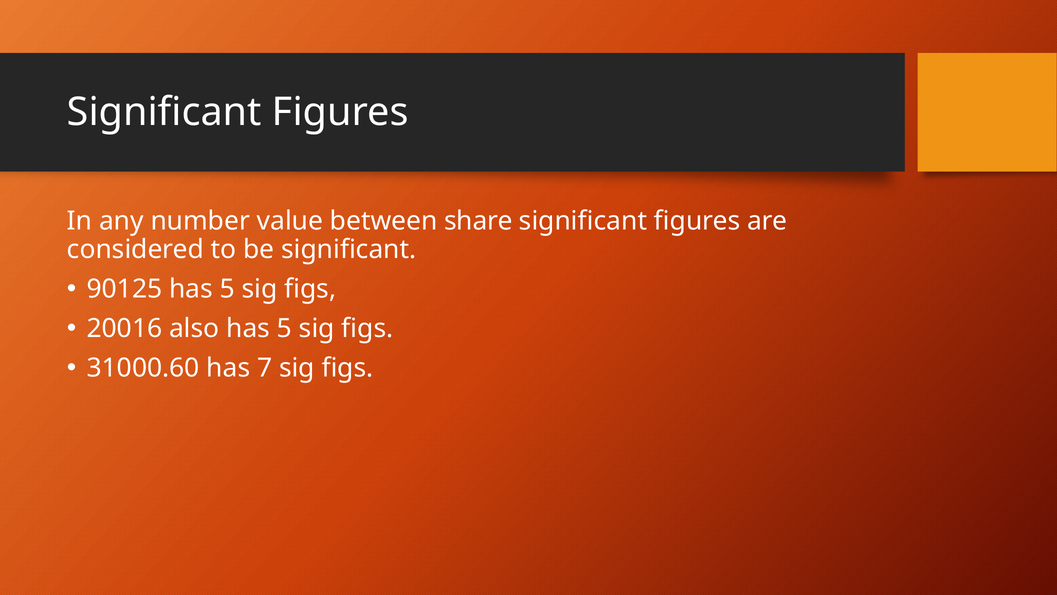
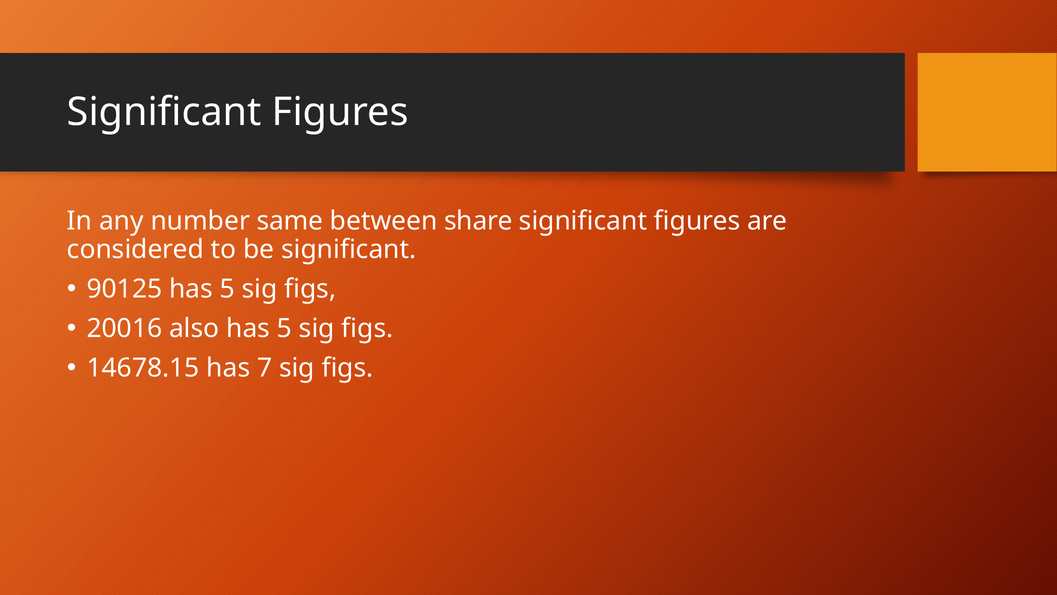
value: value -> same (290, 221)
31000.60: 31000.60 -> 14678.15 (143, 368)
